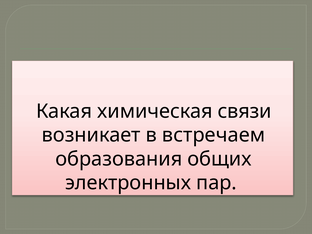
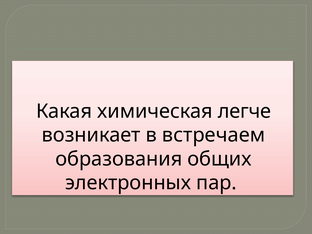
связи: связи -> легче (245, 111)
